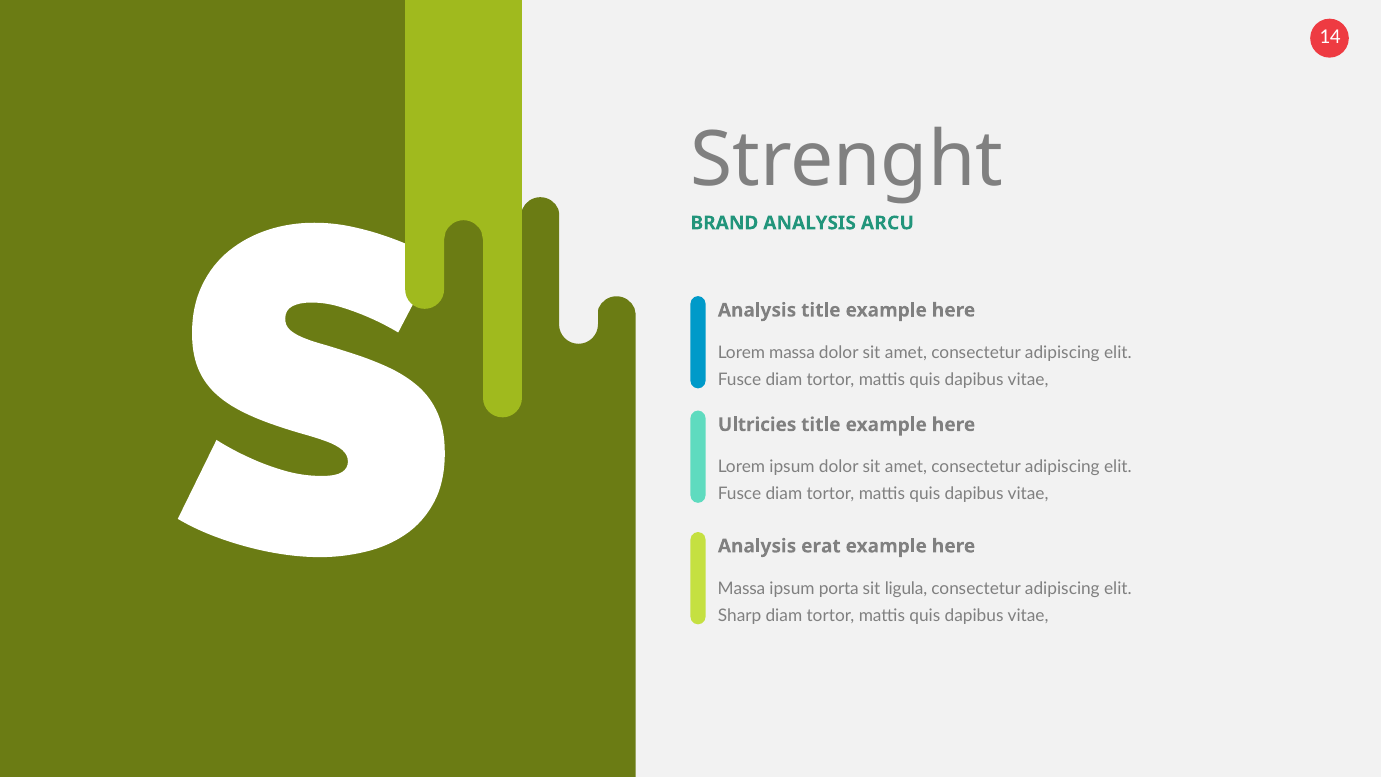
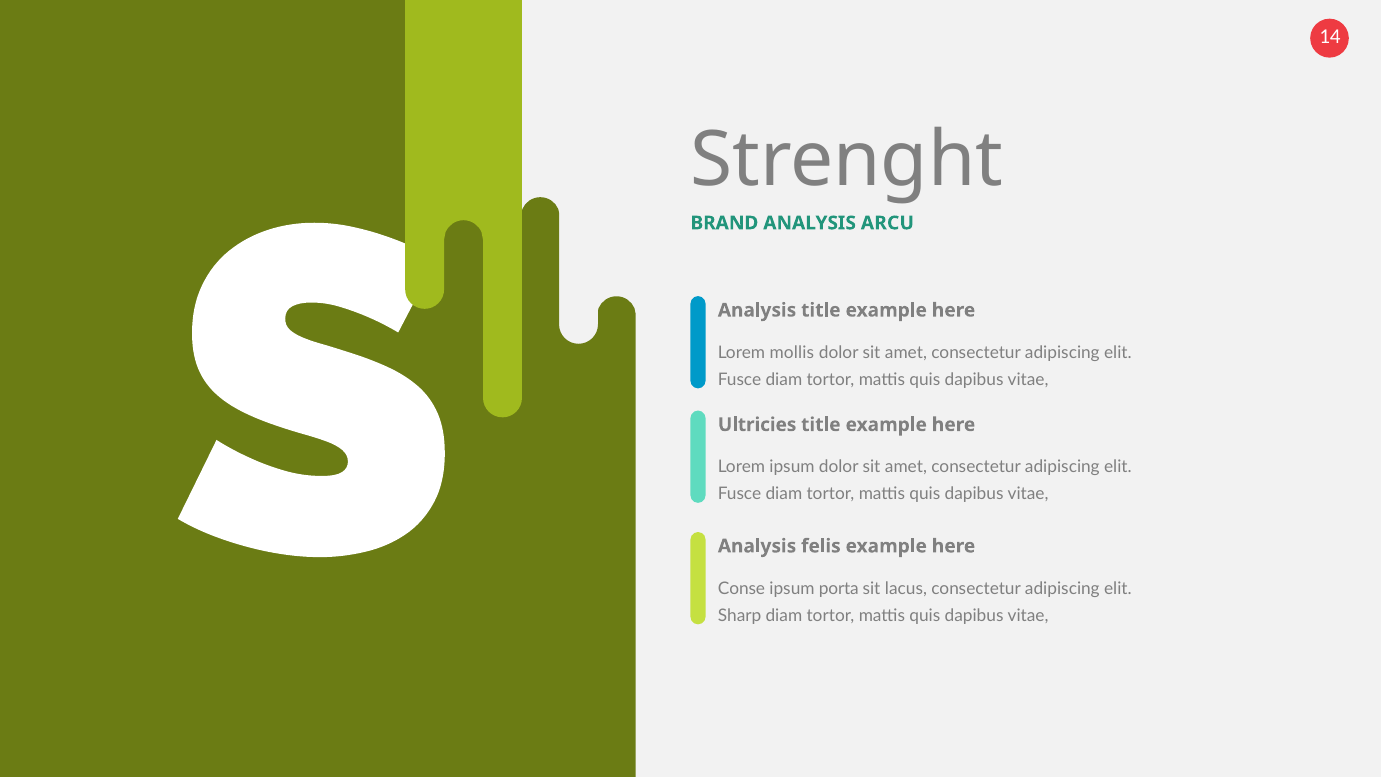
Lorem massa: massa -> mollis (792, 353)
erat: erat -> felis (821, 546)
Massa: Massa -> Conse (741, 589)
ligula: ligula -> lacus (906, 589)
